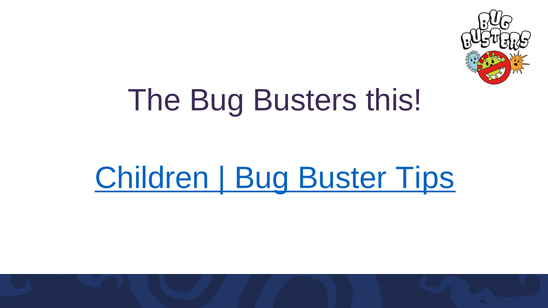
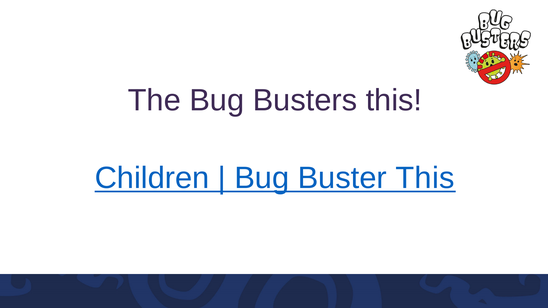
Buster Tips: Tips -> This (425, 178)
